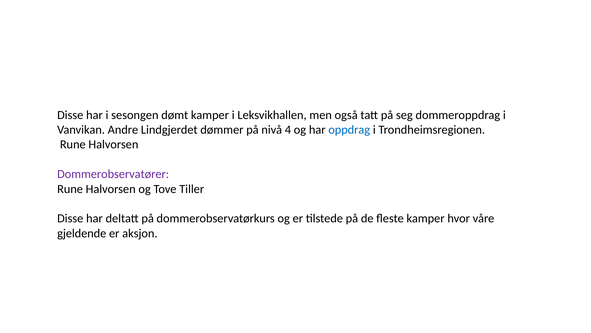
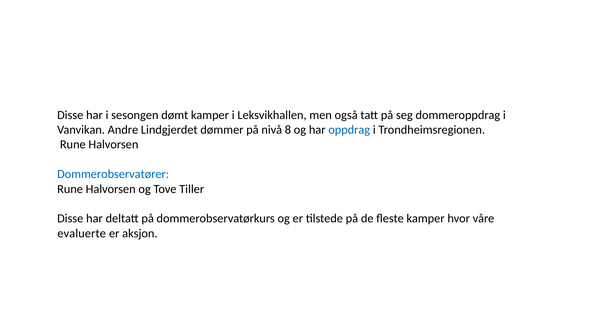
4: 4 -> 8 (288, 130)
Dommerobservatører colour: purple -> blue (113, 174)
gjeldende: gjeldende -> evaluerte (82, 233)
